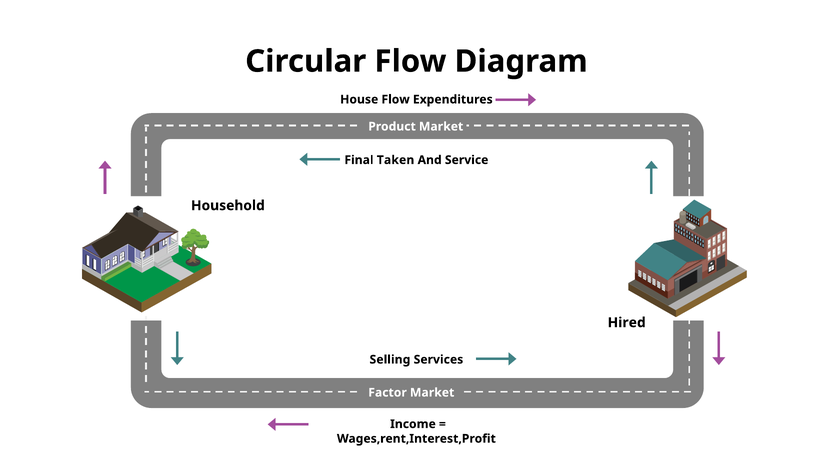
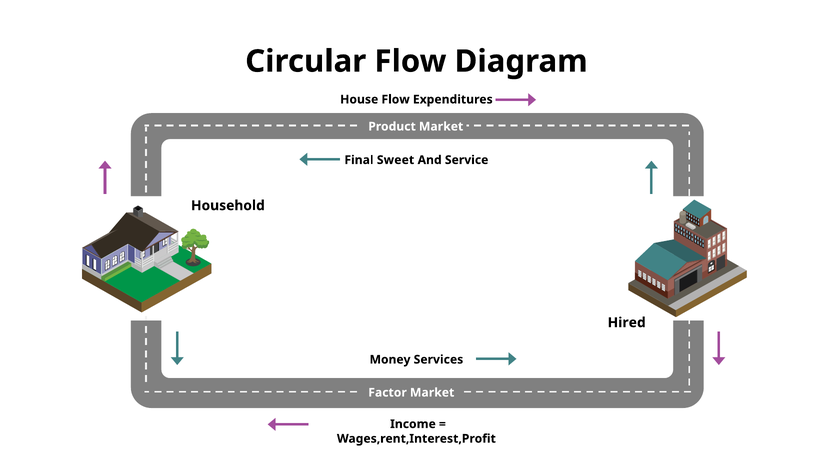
Taken: Taken -> Sweet (396, 160)
Selling: Selling -> Money (390, 359)
